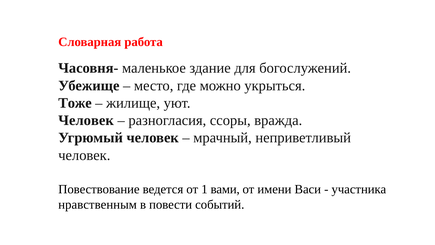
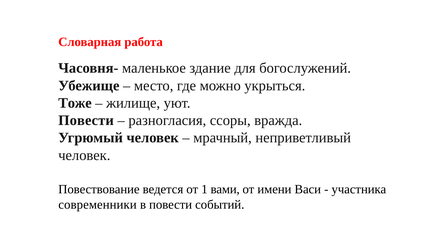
Человек: Человек -> Повести (86, 120)
нравственным: нравственным -> современники (98, 204)
